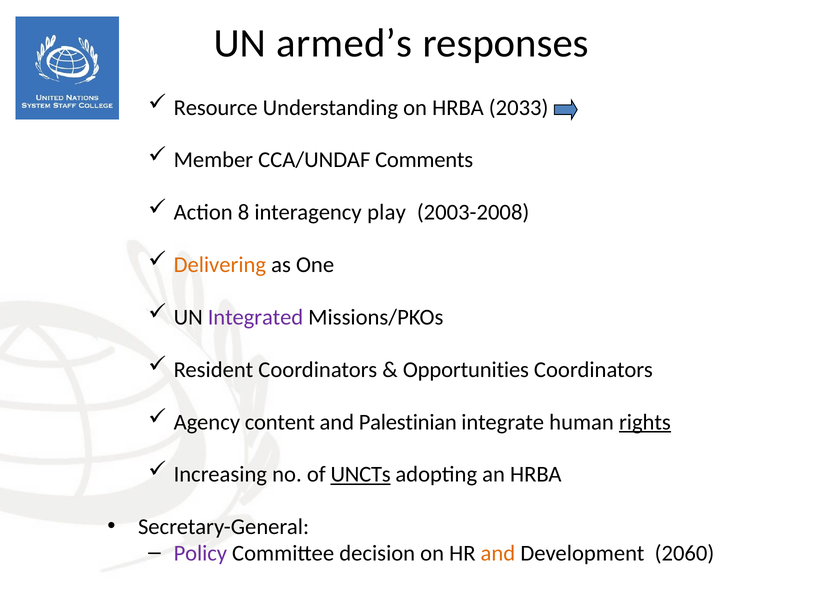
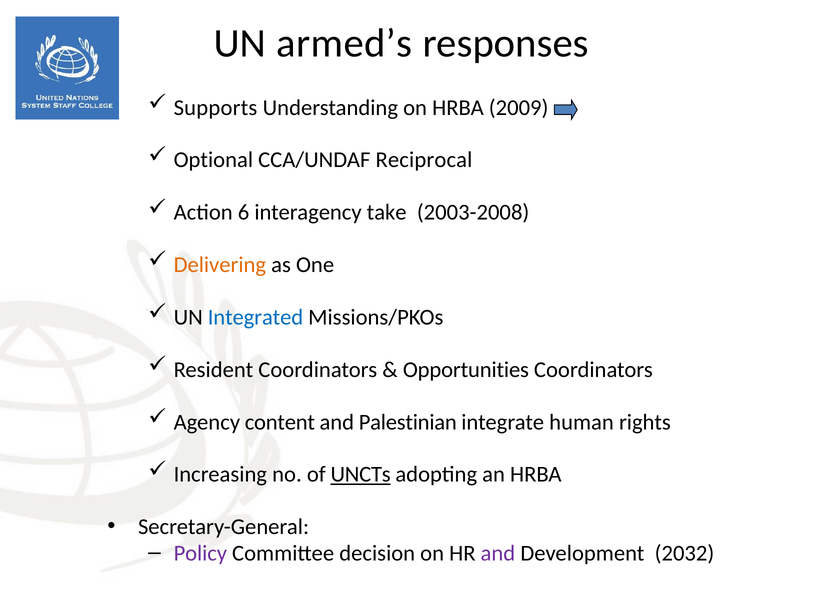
Resource: Resource -> Supports (215, 108)
2033: 2033 -> 2009 (519, 108)
Member: Member -> Optional (213, 160)
Comments: Comments -> Reciprocal (424, 160)
8: 8 -> 6 (243, 213)
play: play -> take (387, 213)
Integrated colour: purple -> blue (256, 318)
rights underline: present -> none (645, 422)
and colour: orange -> purple (498, 554)
2060: 2060 -> 2032 (684, 554)
